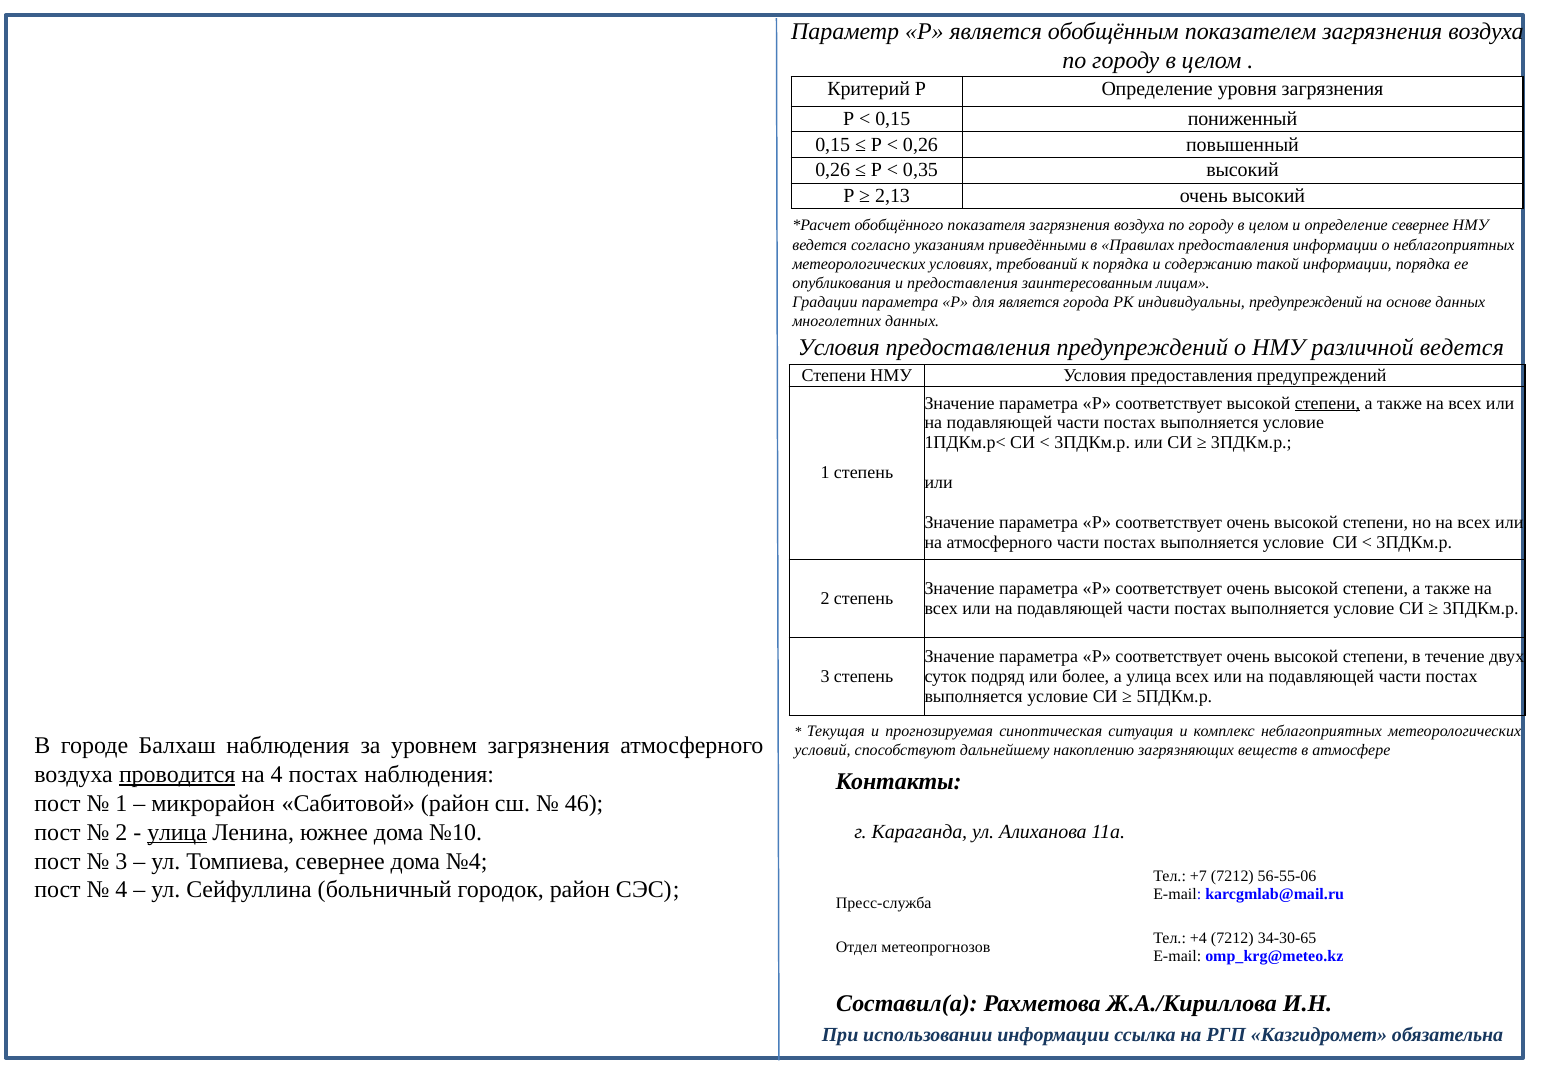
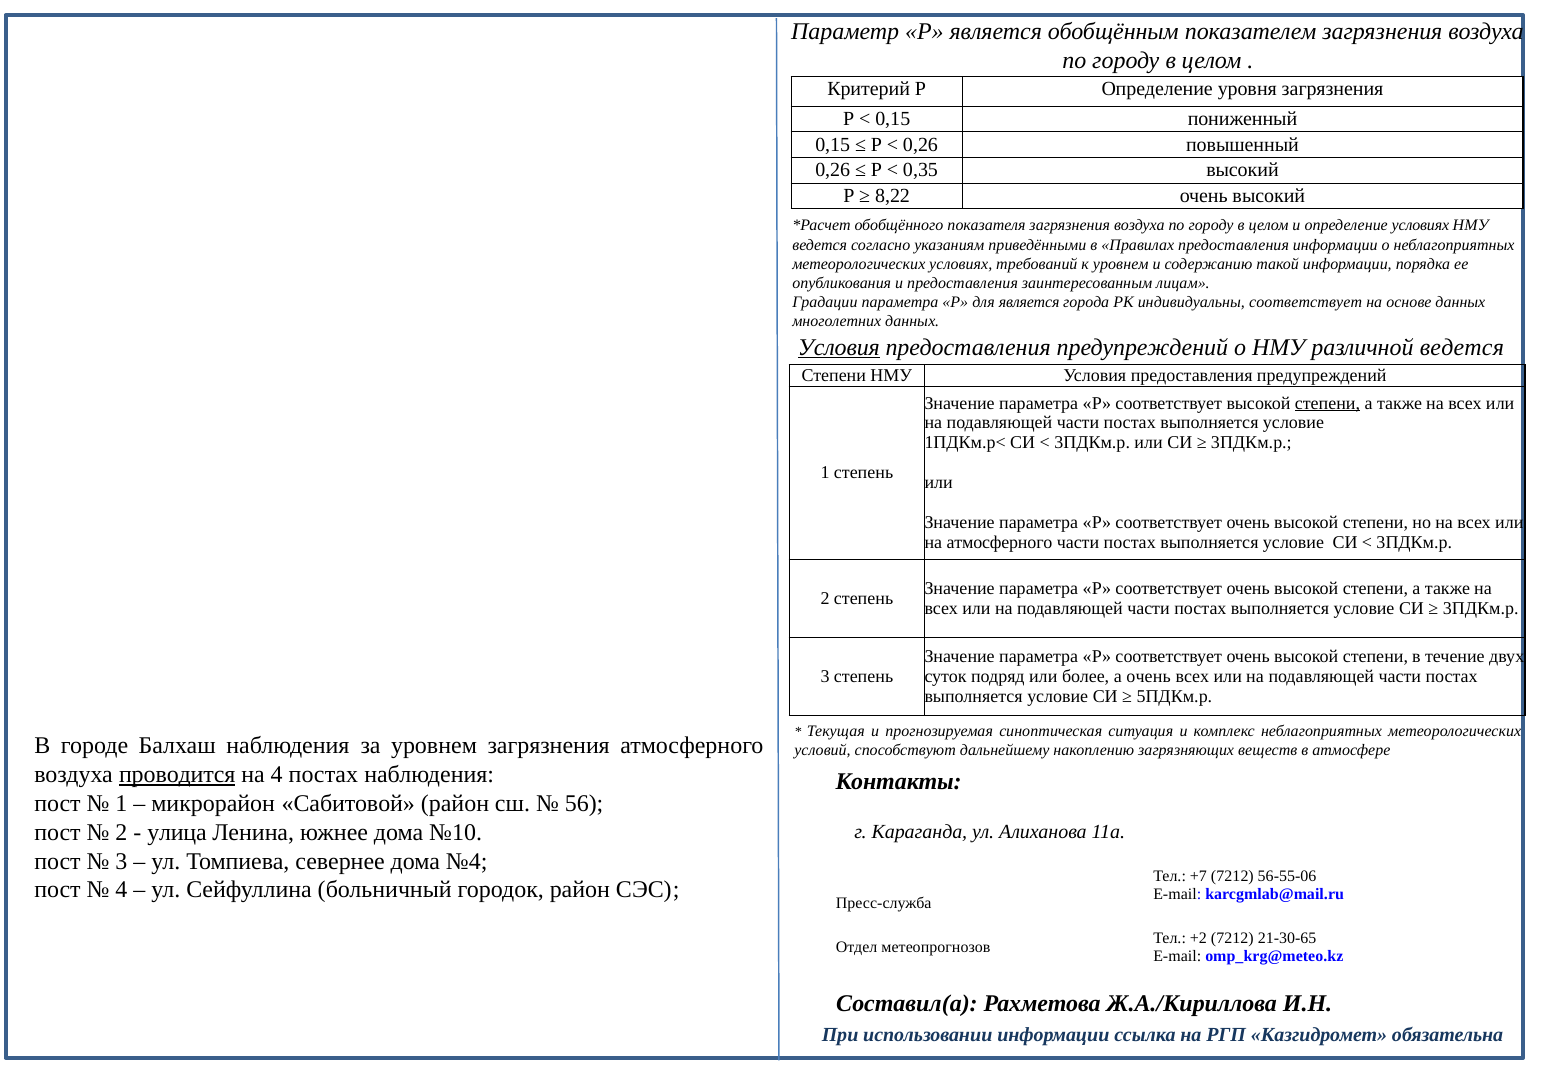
2,13: 2,13 -> 8,22 (893, 196)
определение севернее: севернее -> условиях (1420, 226)
к порядка: порядка -> уровнем (1121, 264)
индивидуальны предупреждений: предупреждений -> соответствует (1306, 302)
Условия underline: none -> present (839, 347)
а улица: улица -> очень (1149, 676)
46: 46 -> 56 (584, 803)
улица underline: present -> none (177, 832)
+4: +4 -> +2 (1198, 938)
34-30-65: 34-30-65 -> 21-30-65 (1287, 938)
